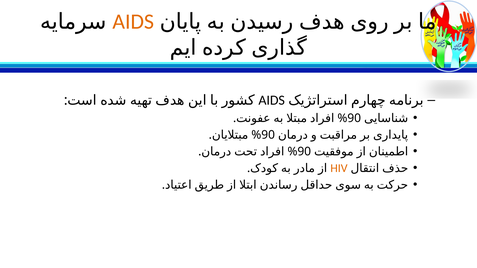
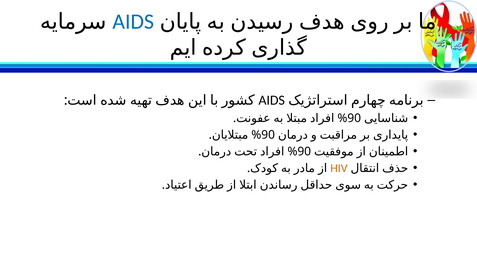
AIDS colour: orange -> blue (133, 22)
